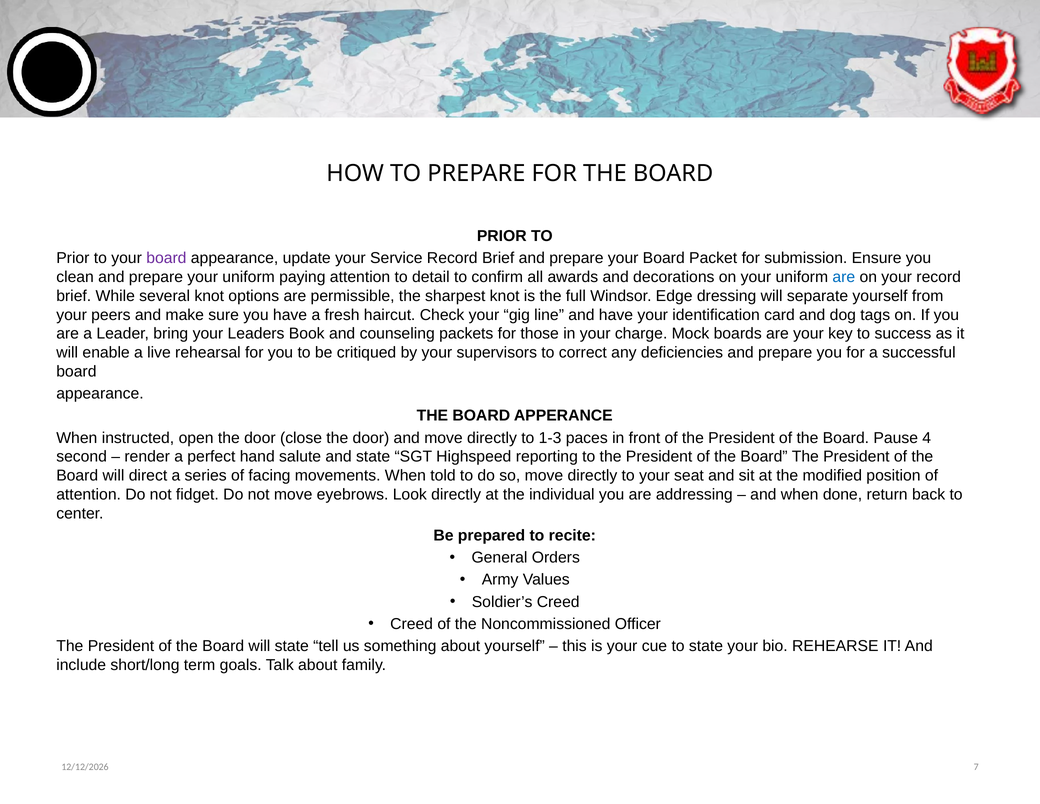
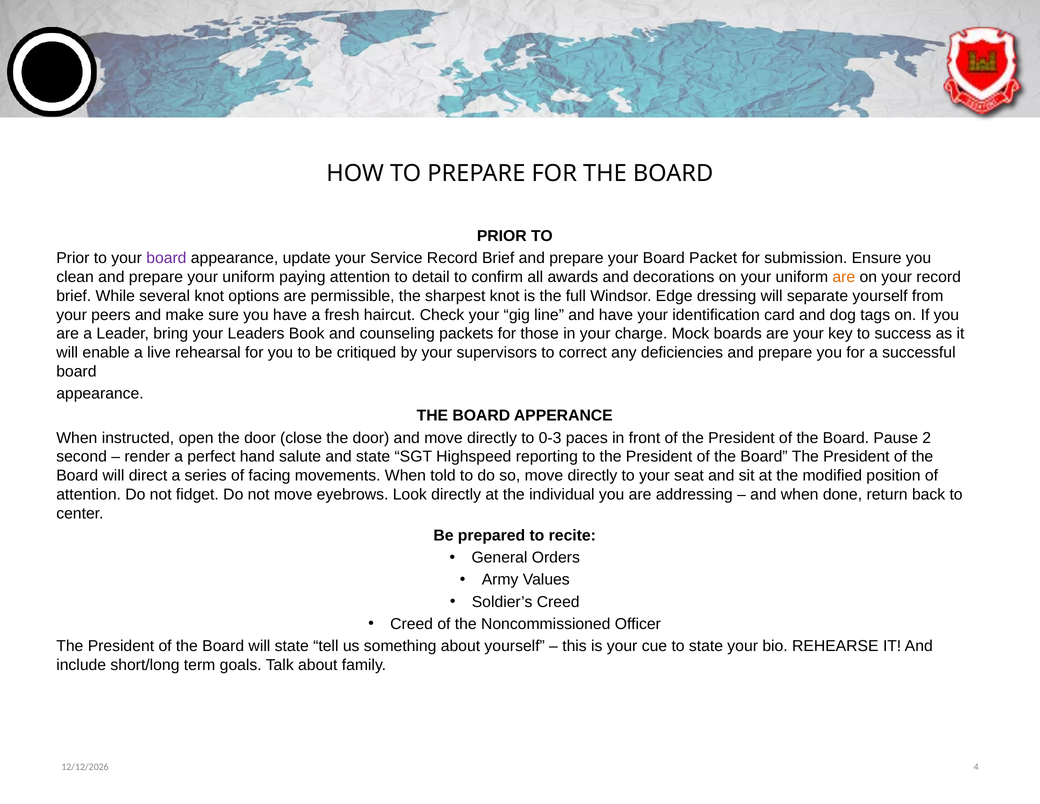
are colour: blue -> orange (844, 277)
1-3: 1-3 -> 0-3 (550, 438)
4: 4 -> 2 (927, 438)
7: 7 -> 4 (976, 767)
